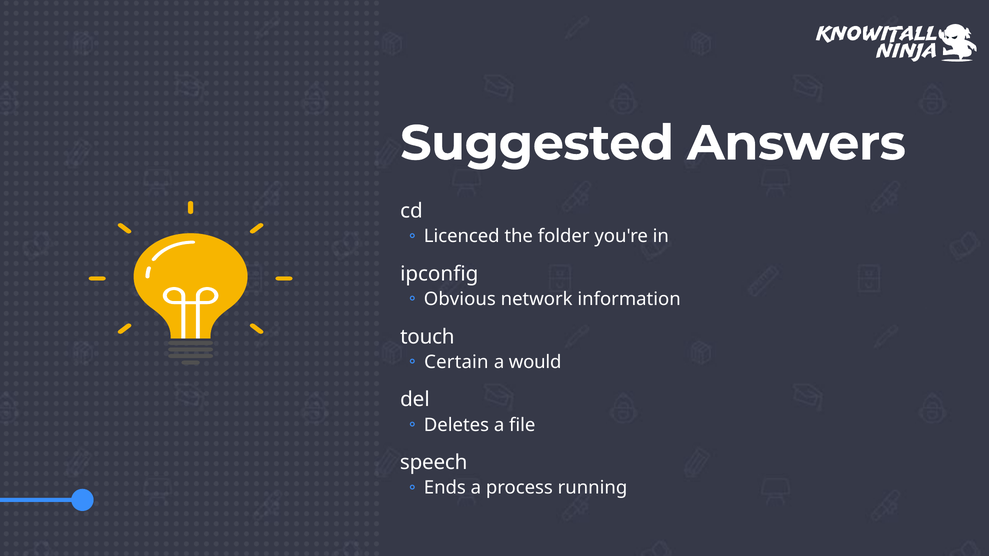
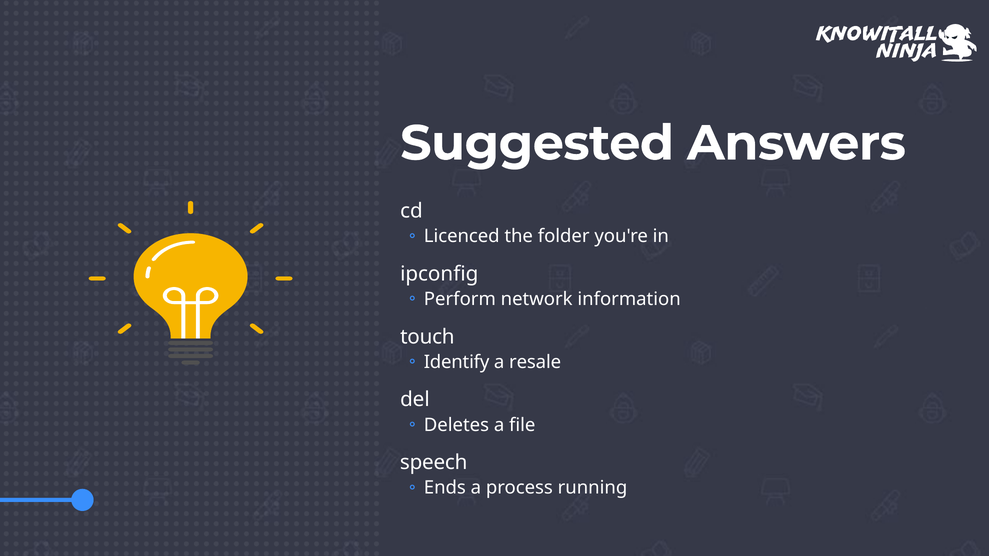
Obvious: Obvious -> Perform (460, 299)
Certain: Certain -> Identify (457, 362)
would: would -> resale (535, 362)
